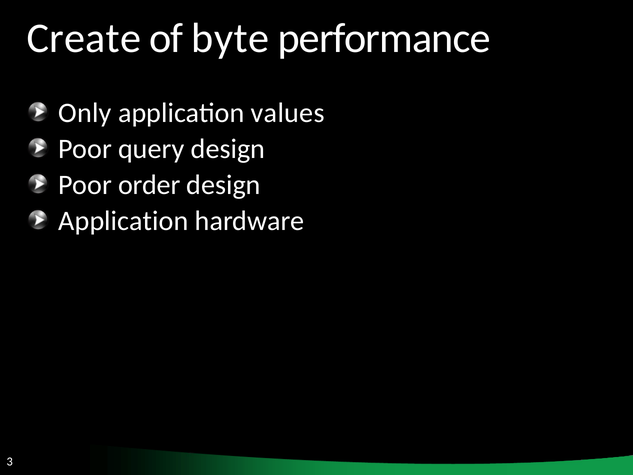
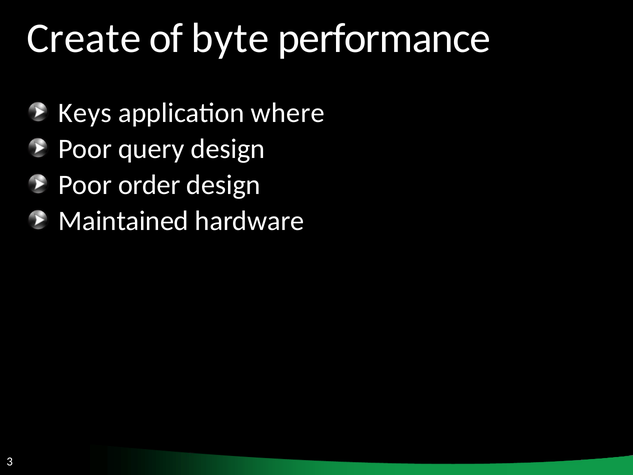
Only: Only -> Keys (85, 113)
values: values -> where (288, 113)
Application: Application -> Maintained (124, 221)
